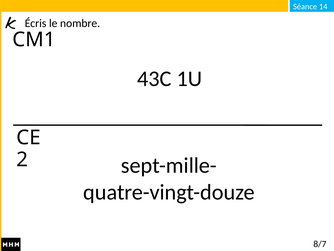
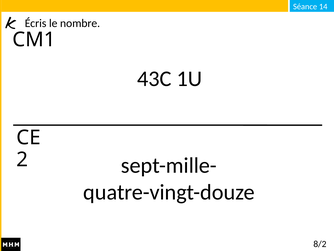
8/7: 8/7 -> 8/2 (320, 244)
